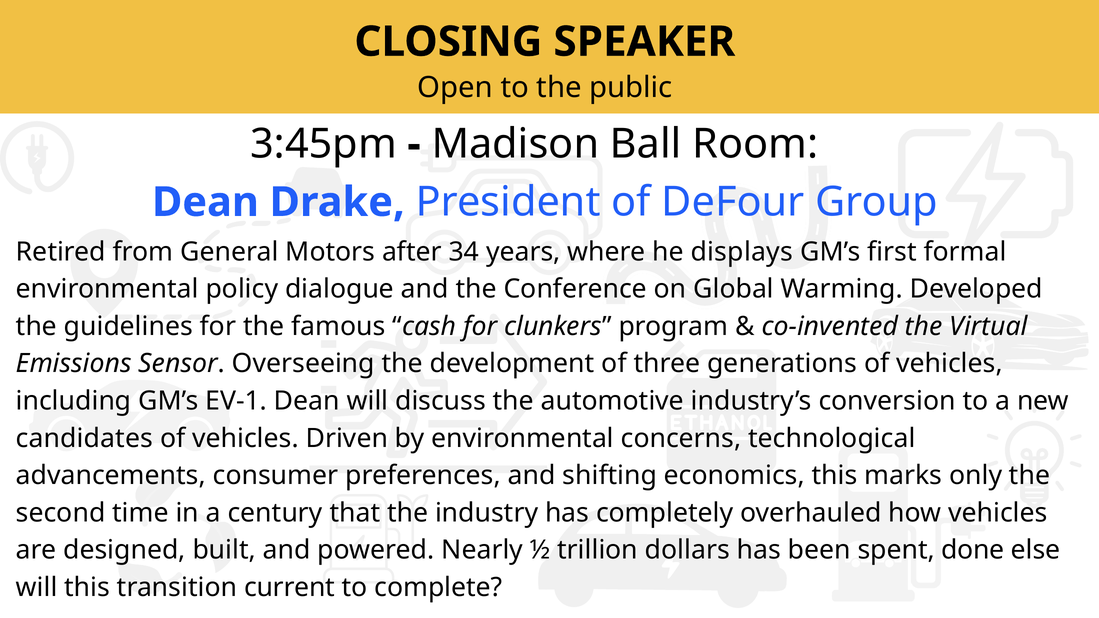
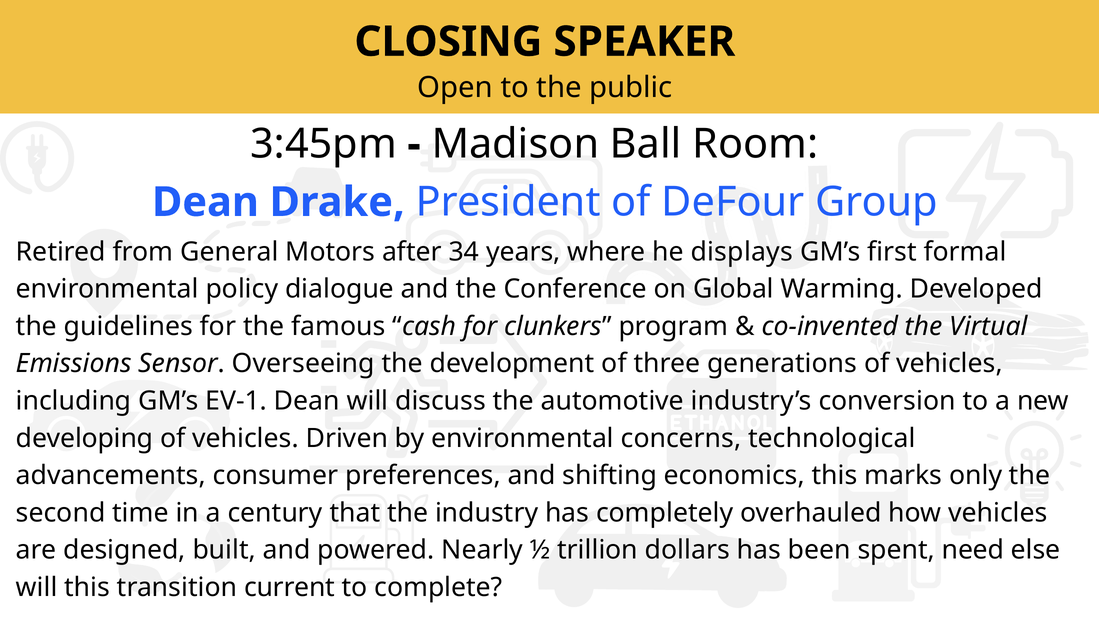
candidates: candidates -> developing (85, 438)
done: done -> need (973, 550)
